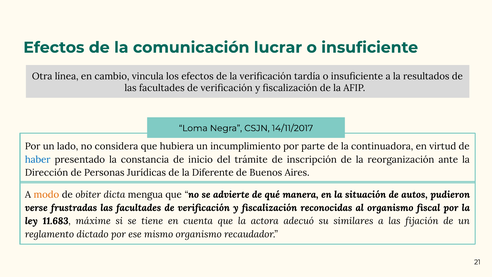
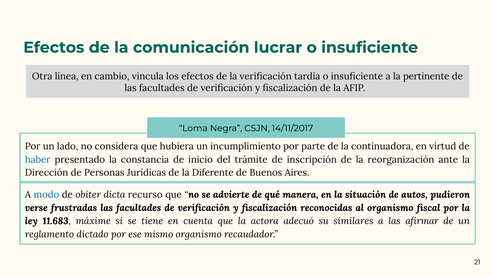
resultados: resultados -> pertinente (426, 76)
modo colour: orange -> blue (46, 194)
mengua: mengua -> recurso (145, 194)
fijación: fijación -> afirmar (422, 221)
